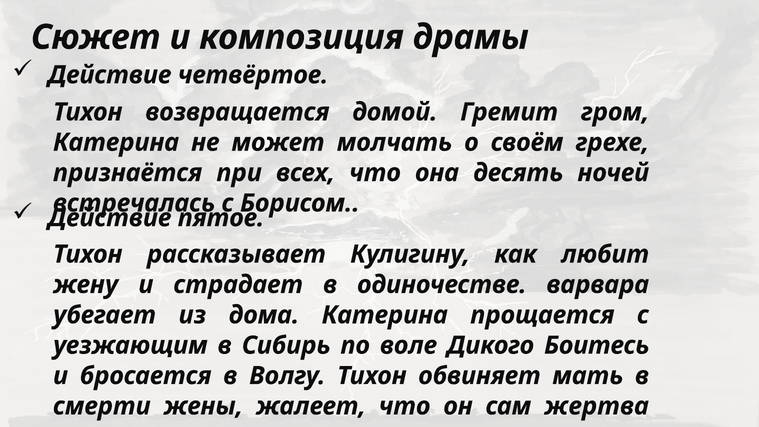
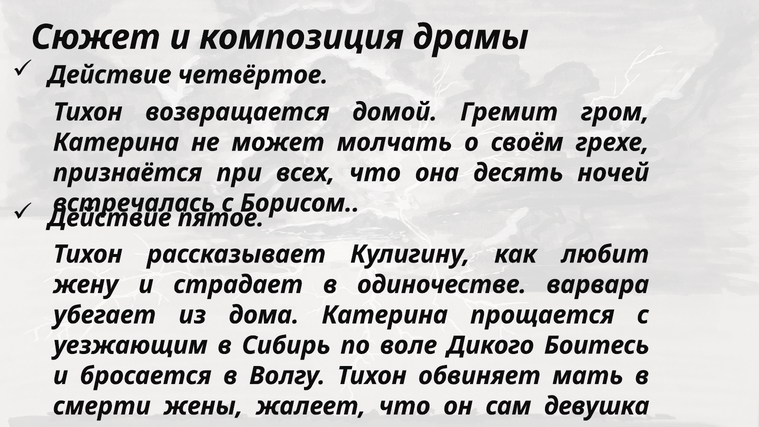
жертва: жертва -> девушка (597, 406)
